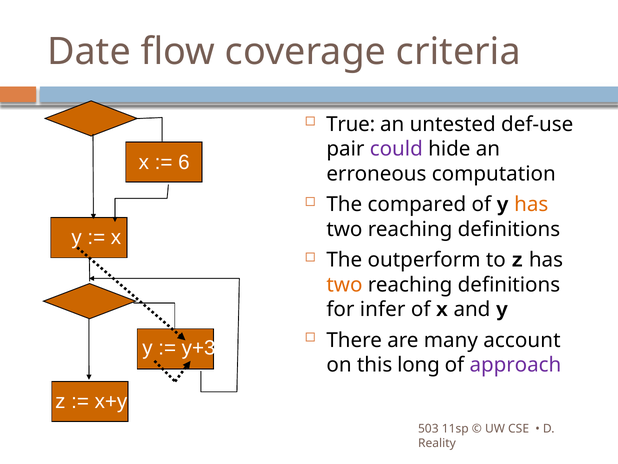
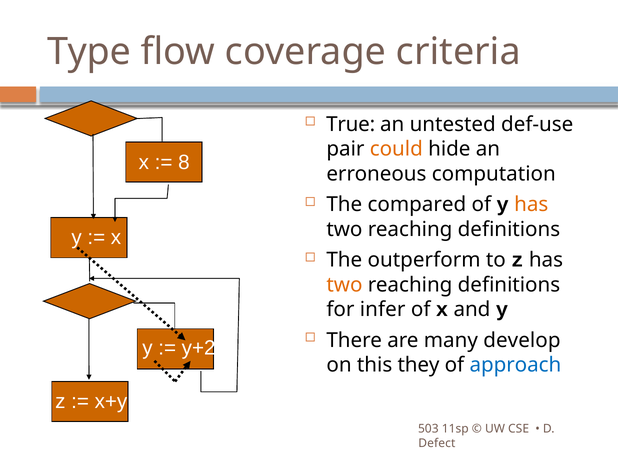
Date: Date -> Type (89, 52)
could colour: purple -> orange (396, 149)
6: 6 -> 8 (184, 162)
account: account -> develop (522, 340)
y+3: y+3 -> y+2 (199, 348)
long: long -> they (419, 365)
approach colour: purple -> blue (515, 365)
Reality: Reality -> Defect (437, 443)
